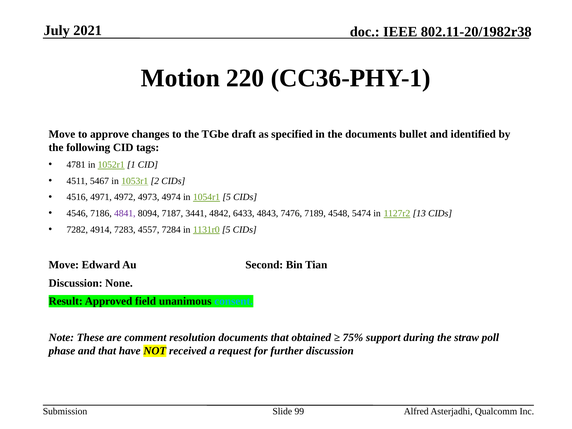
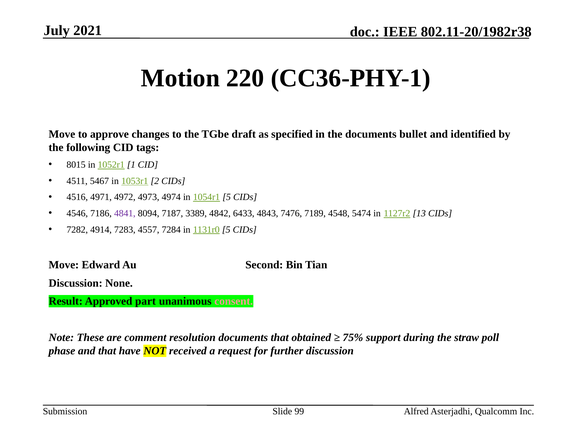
4781: 4781 -> 8015 (76, 165)
3441: 3441 -> 3389 (196, 213)
field: field -> part (146, 301)
consent colour: light blue -> pink (234, 301)
